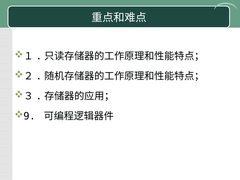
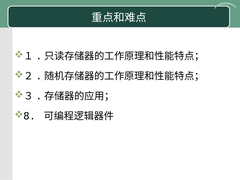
9: 9 -> 8 (30, 116)
